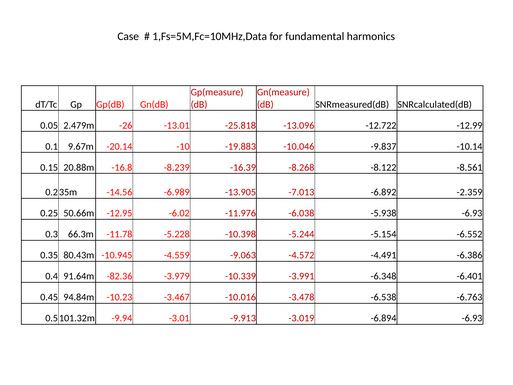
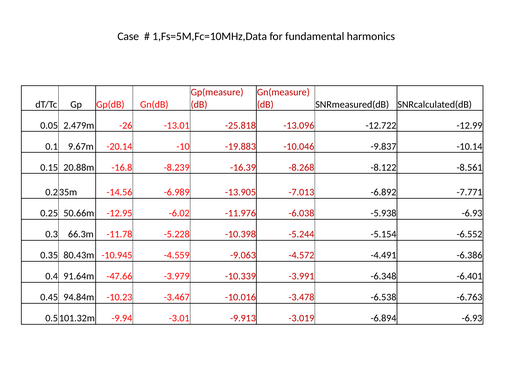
-2.359: -2.359 -> -7.771 (470, 192)
-82.36: -82.36 -> -47.66 (119, 276)
